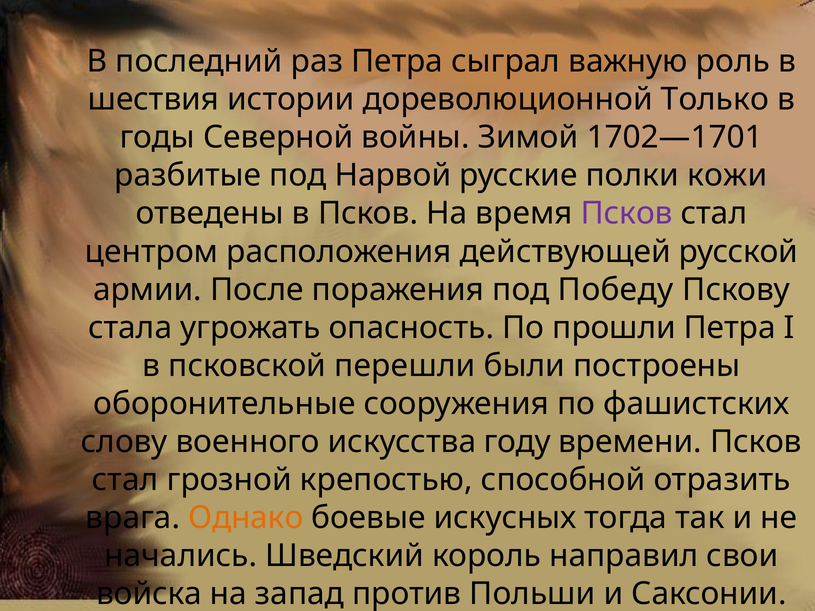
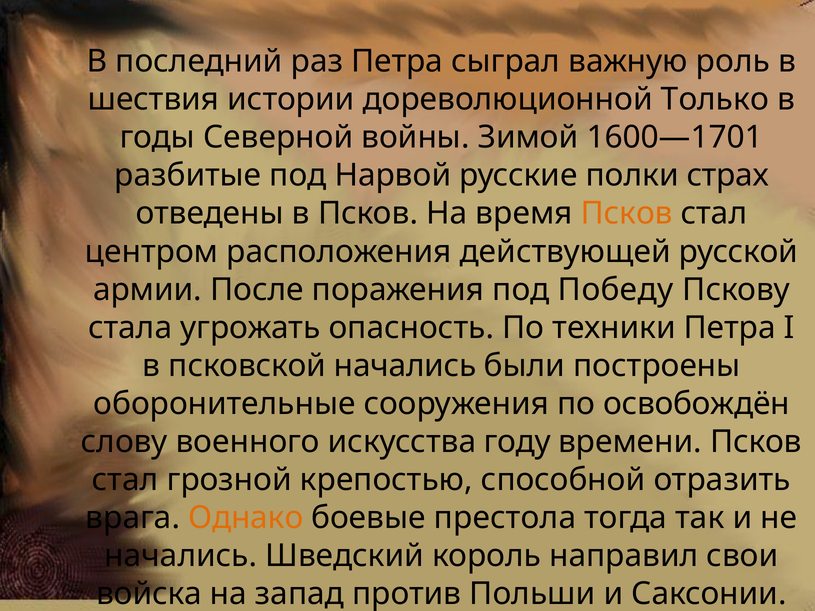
1702—1701: 1702—1701 -> 1600—1701 (675, 137)
кожи: кожи -> страх (728, 176)
Псков colour: purple -> orange (627, 214)
прошли: прошли -> техники (614, 328)
псковской перешли: перешли -> начались (405, 366)
фашистских: фашистских -> освобождён (697, 404)
искусных: искусных -> престола (505, 518)
